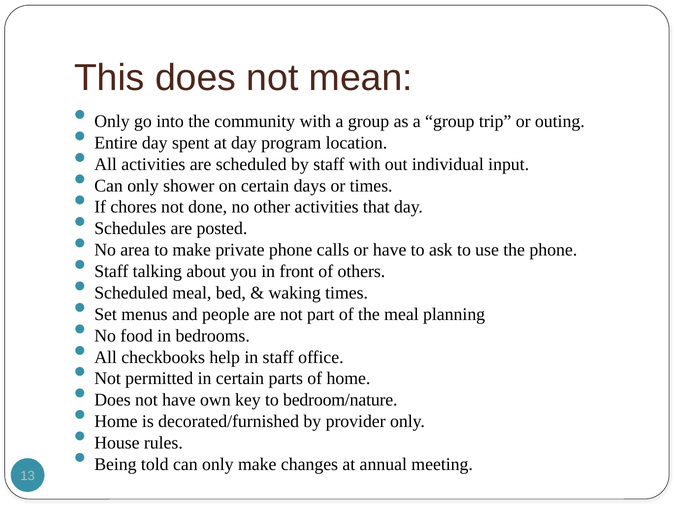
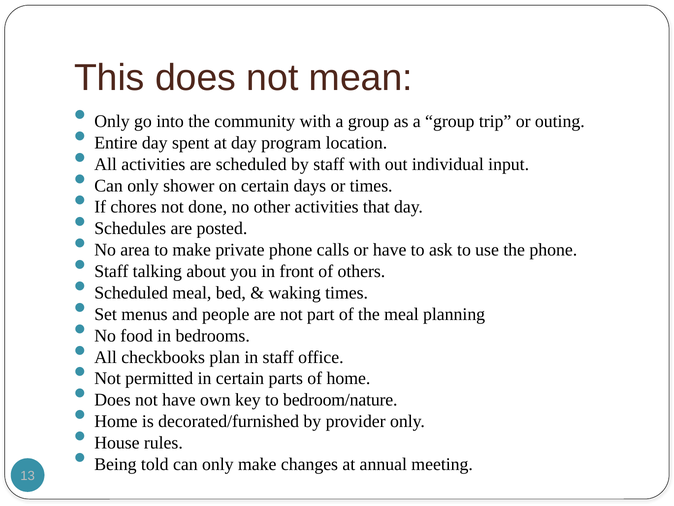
help: help -> plan (225, 357)
